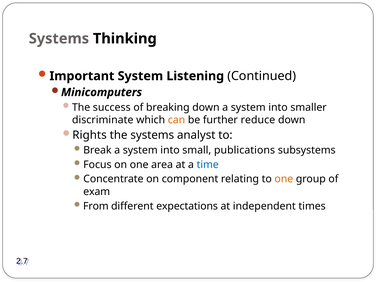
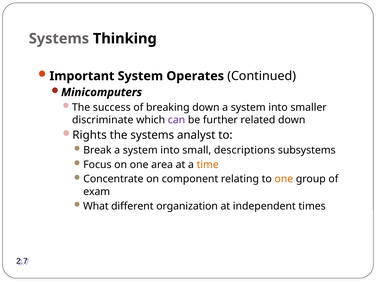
Listening: Listening -> Operates (195, 76)
can colour: orange -> purple (176, 120)
reduce: reduce -> related (258, 120)
publications: publications -> descriptions (245, 150)
time colour: blue -> orange (208, 165)
From: From -> What (96, 206)
expectations: expectations -> organization (187, 206)
